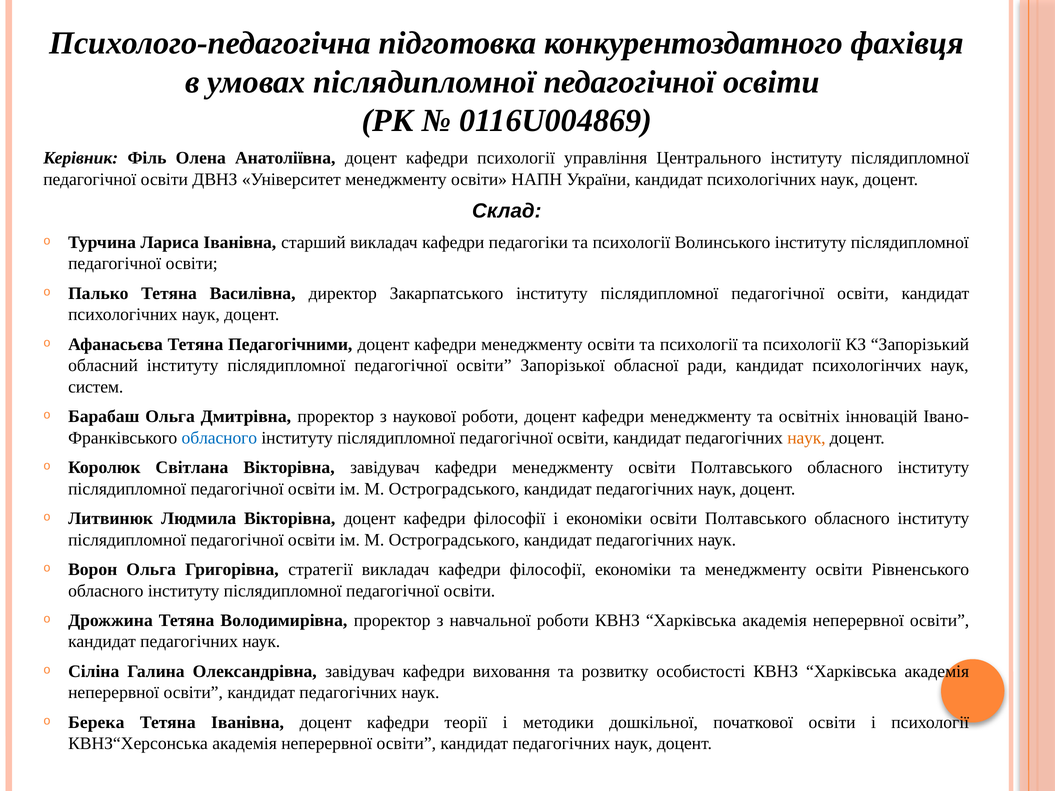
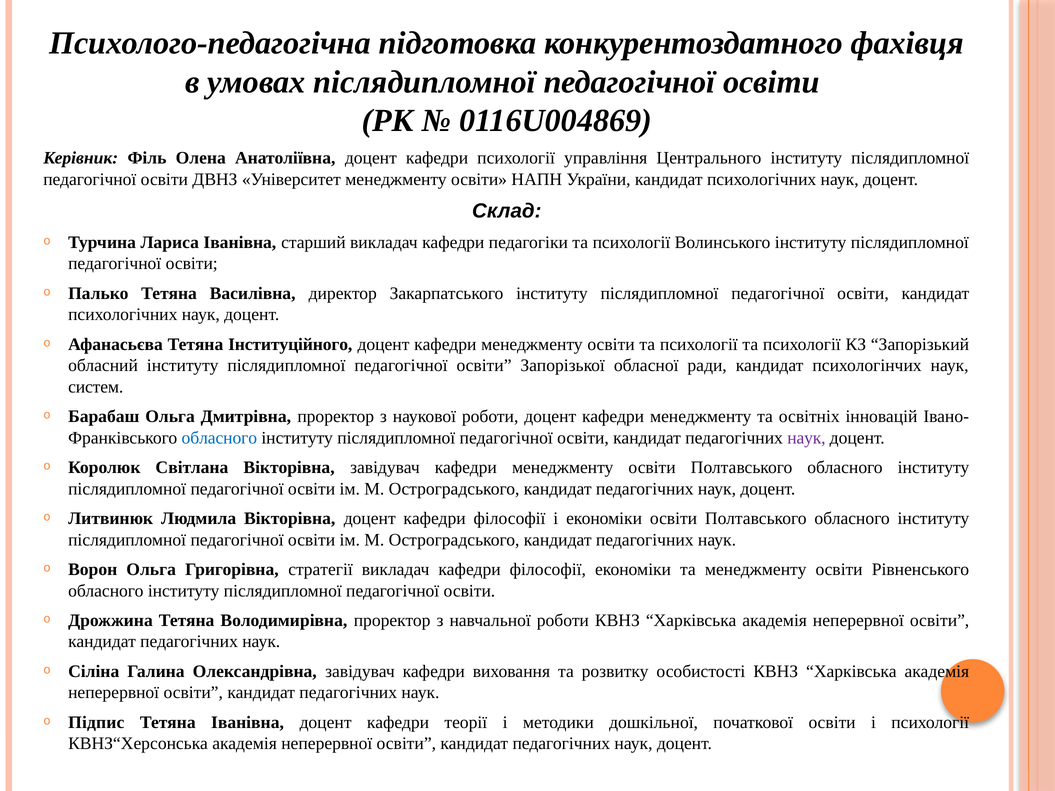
Педагогічними: Педагогічними -> Інституційного (290, 345)
наук colour: orange -> purple (806, 438)
Берека: Берека -> Підпис (96, 723)
